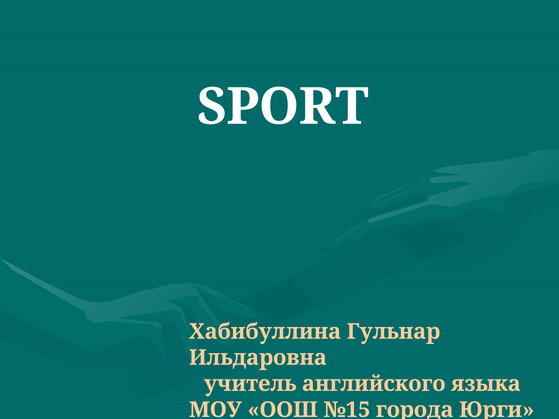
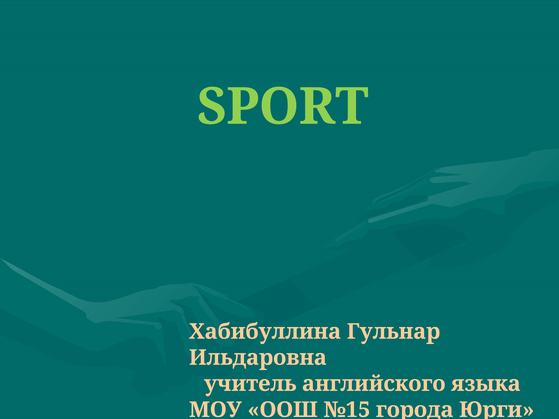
SPORT colour: white -> light green (283, 107)
